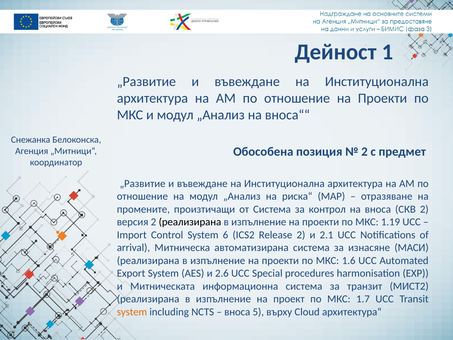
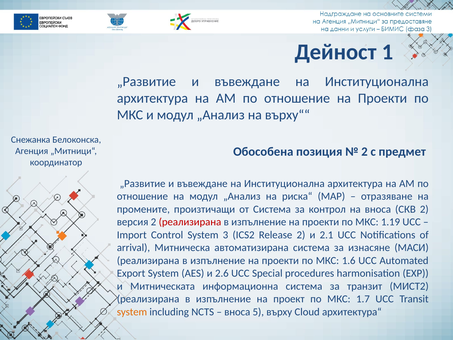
вноса““: вноса““ -> върху““ (287, 115)
реализирана colour: black -> red (190, 222)
6: 6 -> 3 (226, 235)
